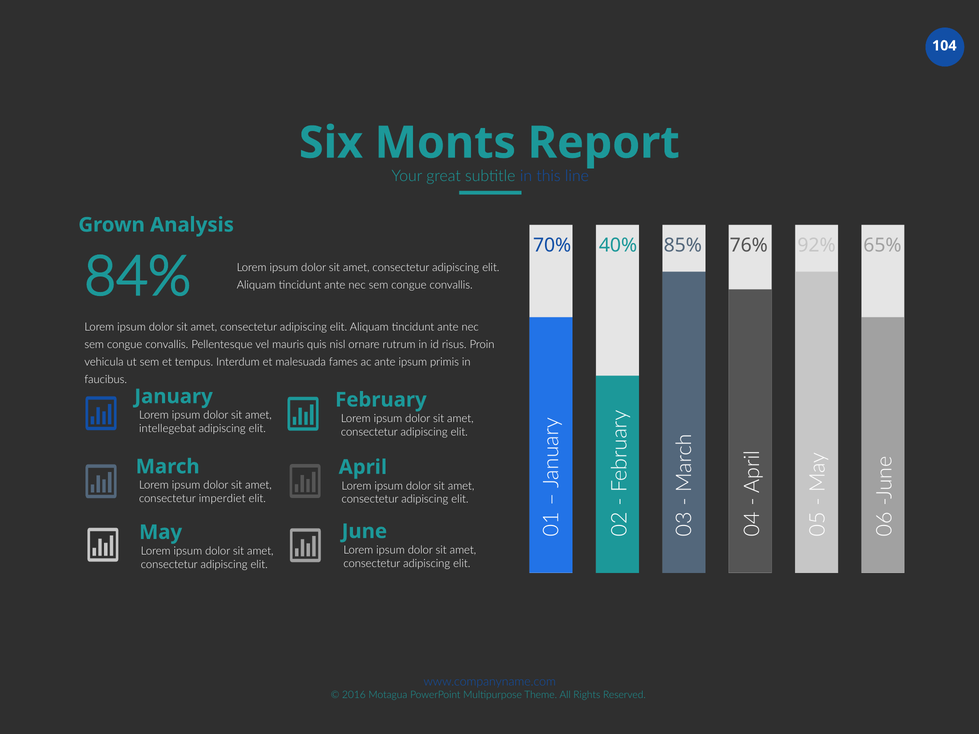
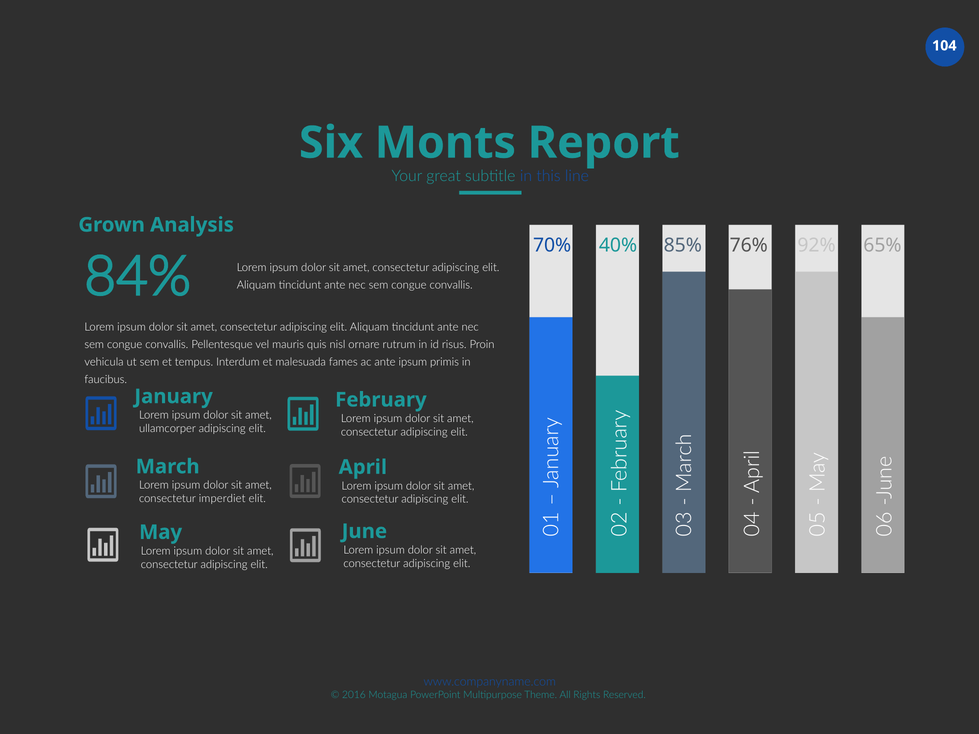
intellegebat: intellegebat -> ullamcorper (167, 429)
